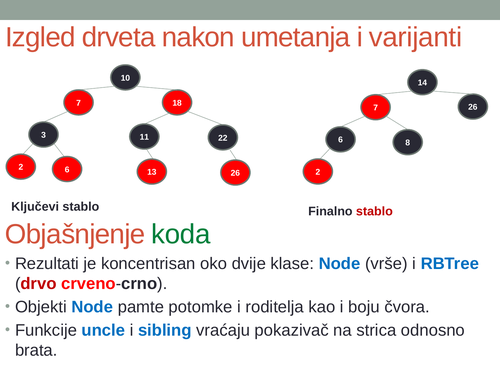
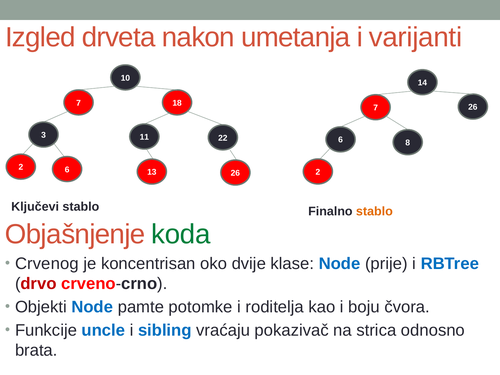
stablo colour: red -> orange (374, 211)
Rezultati: Rezultati -> Crvenog (47, 264)
vrše: vrše -> prije (386, 264)
